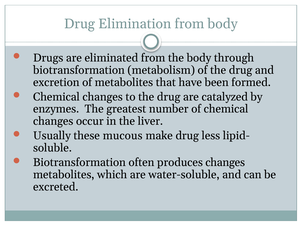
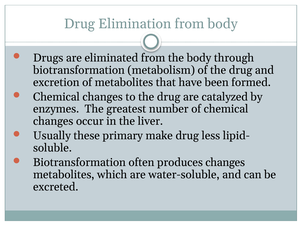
mucous: mucous -> primary (123, 136)
